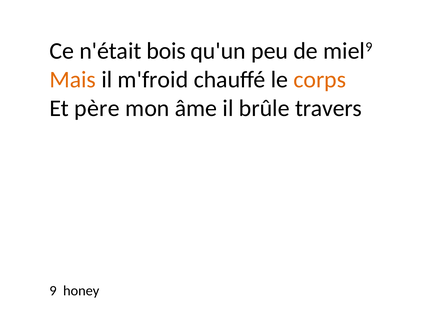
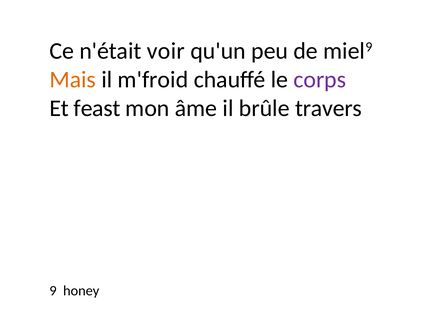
bois: bois -> voir (166, 51)
corps colour: orange -> purple (320, 80)
père: père -> feast (97, 108)
